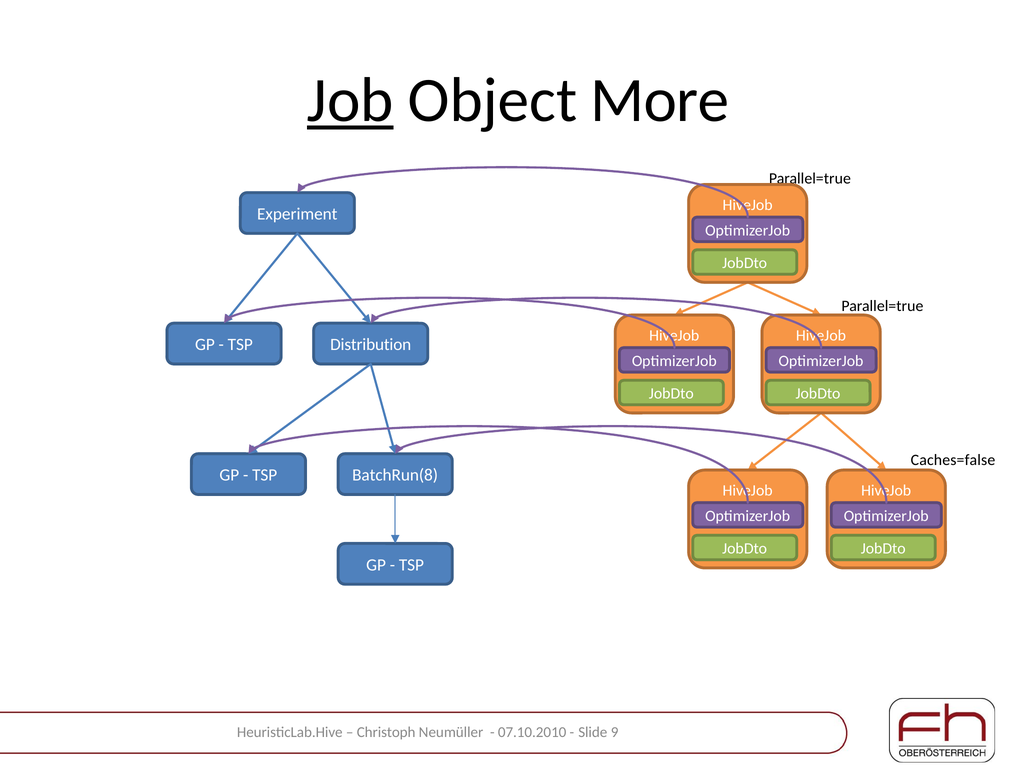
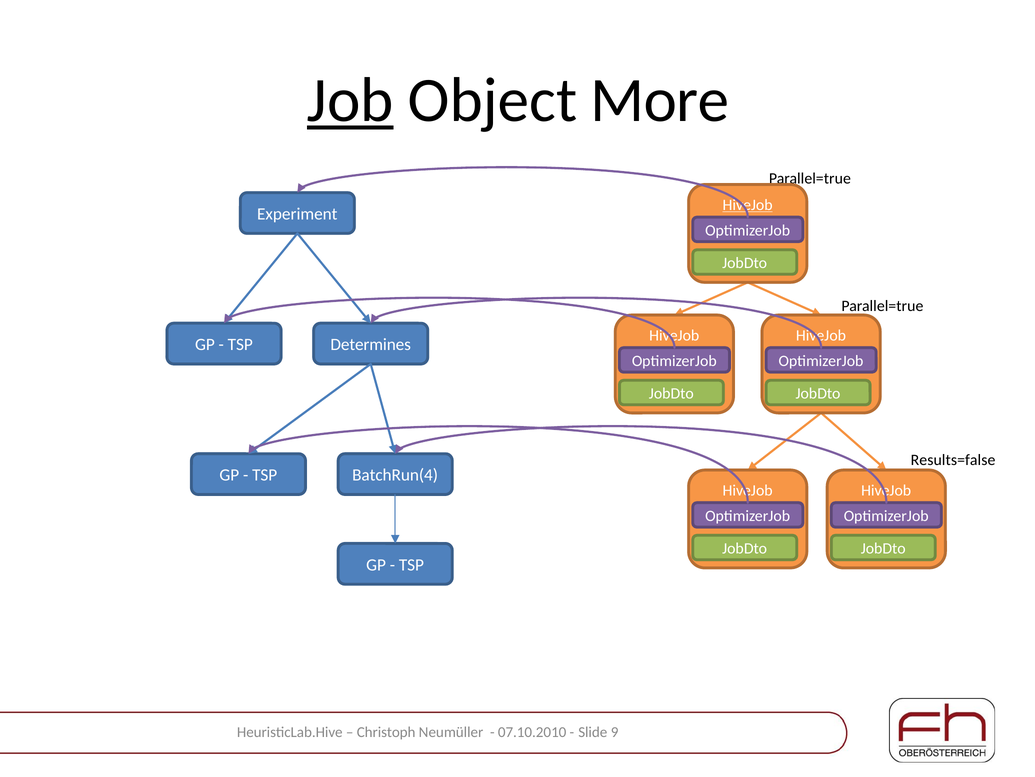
HiveJob underline: none -> present (748, 205)
Distribution: Distribution -> Determines (371, 344)
Caches=false: Caches=false -> Results=false (953, 460)
BatchRun(8: BatchRun(8 -> BatchRun(4 (395, 475)
